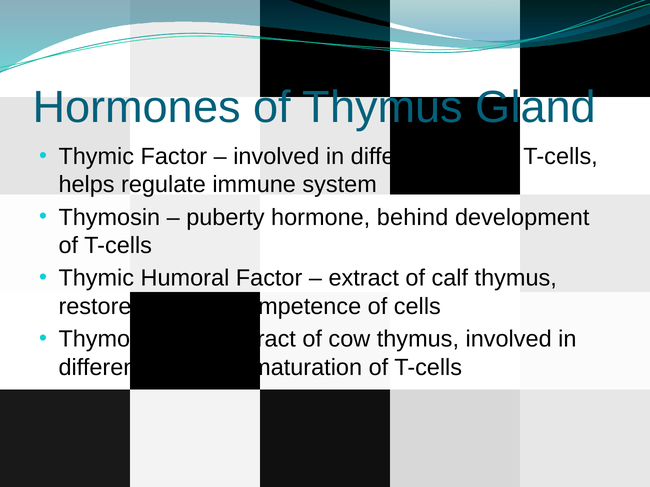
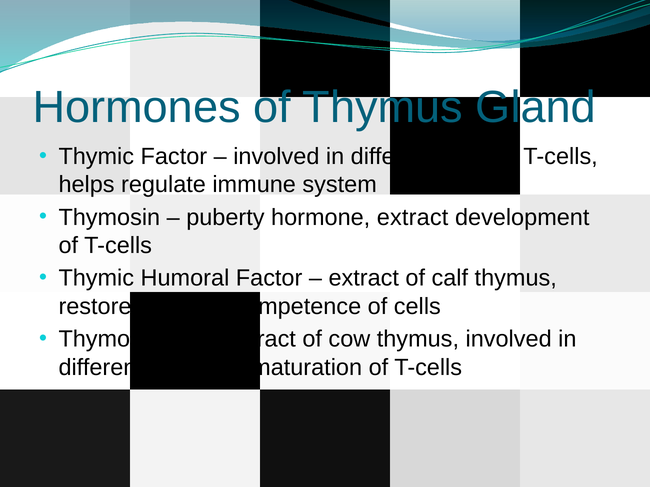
hormone behind: behind -> extract (413, 218)
